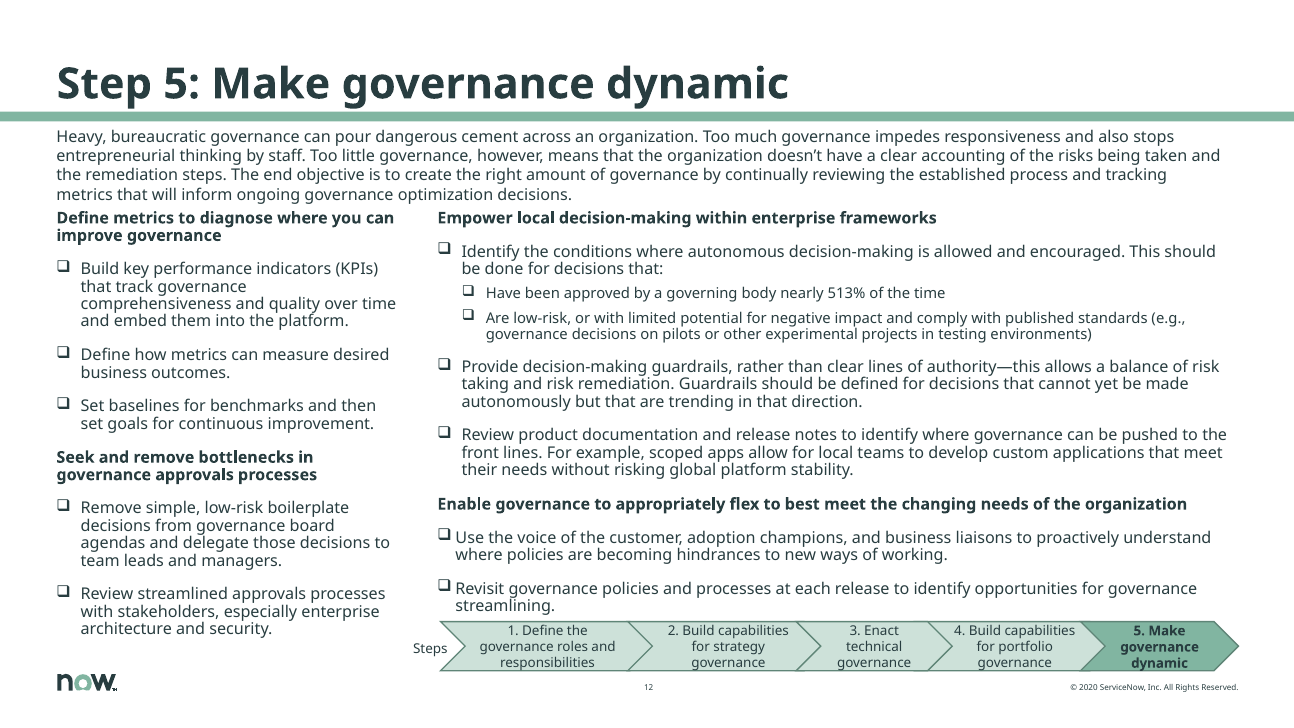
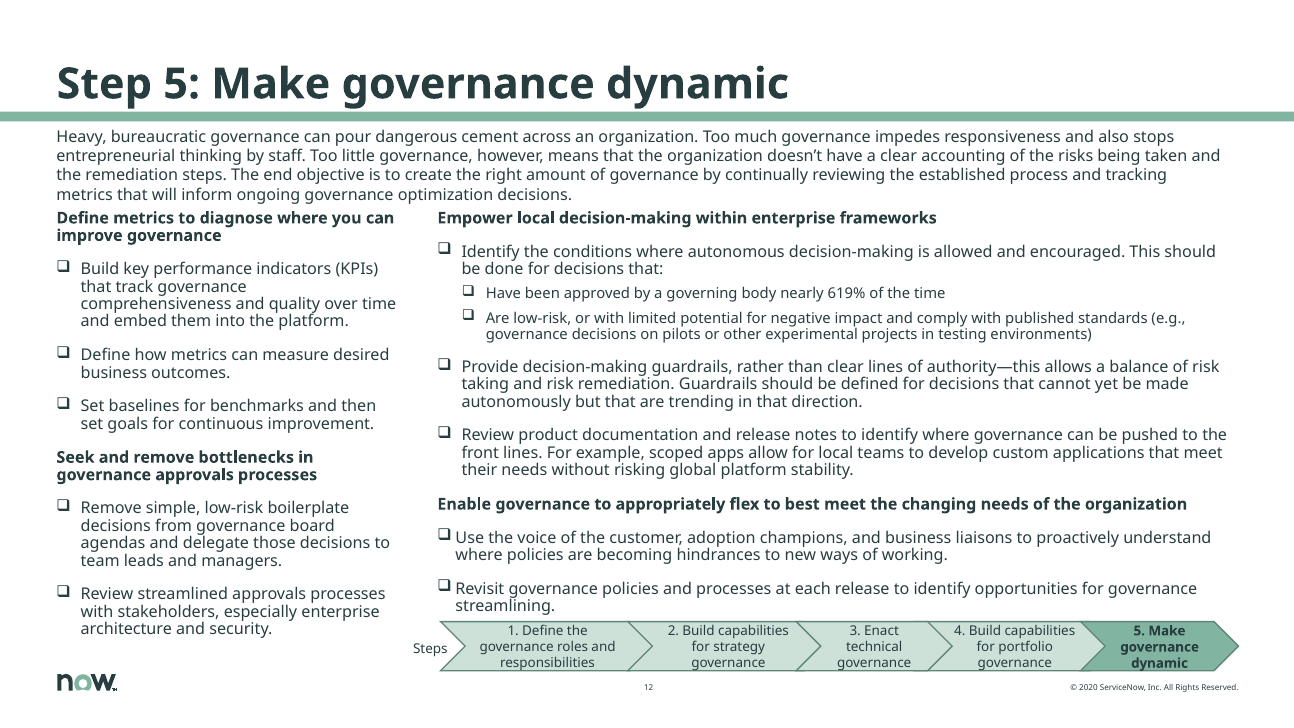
513%: 513% -> 619% (847, 294)
